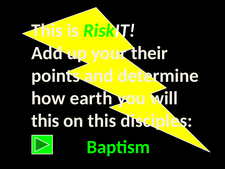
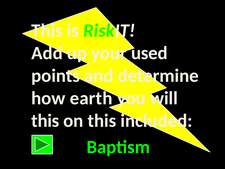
their: their -> used (149, 53)
disciples: disciples -> included (156, 121)
